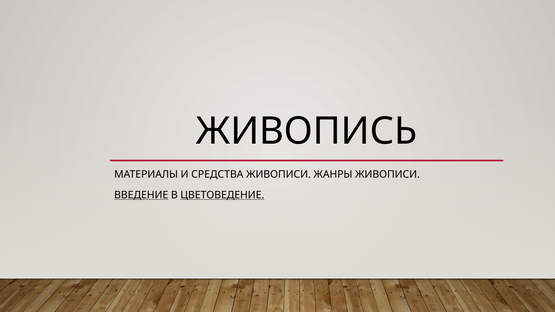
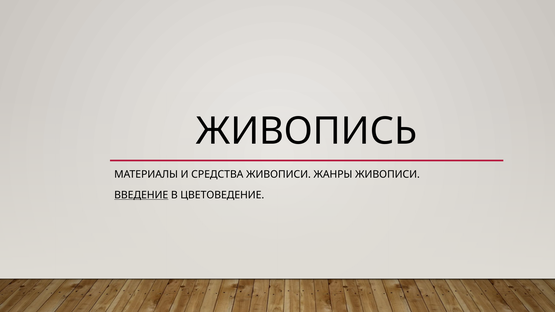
ЦВЕТОВЕДЕНИЕ underline: present -> none (222, 195)
